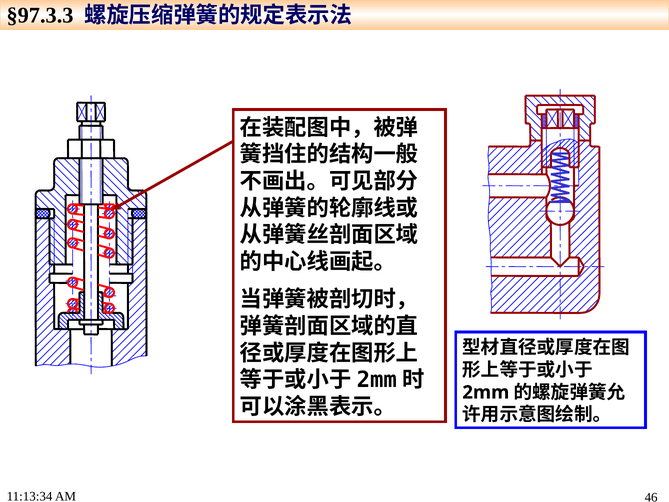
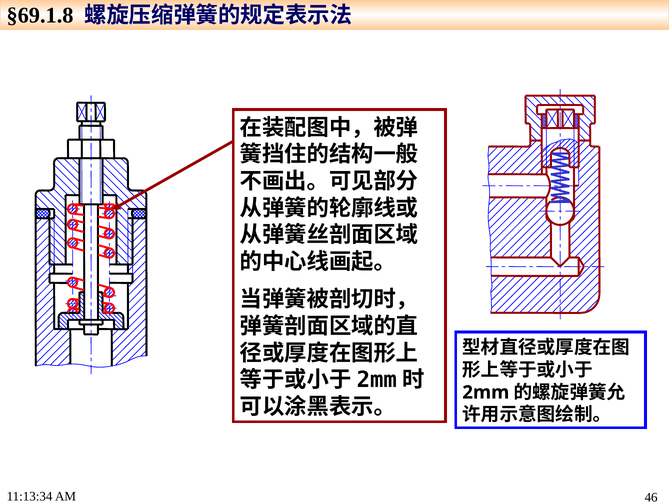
§97.3.3: §97.3.3 -> §69.1.8 (40, 15)
